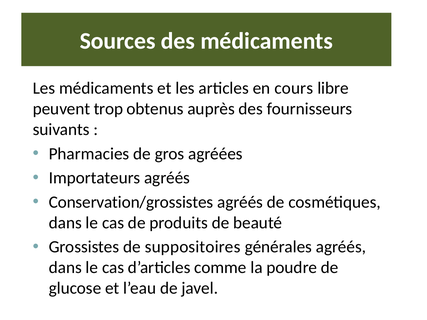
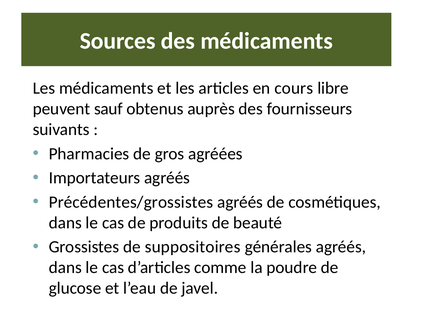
trop: trop -> sauf (108, 109)
Conservation/grossistes: Conservation/grossistes -> Précédentes/grossistes (131, 202)
